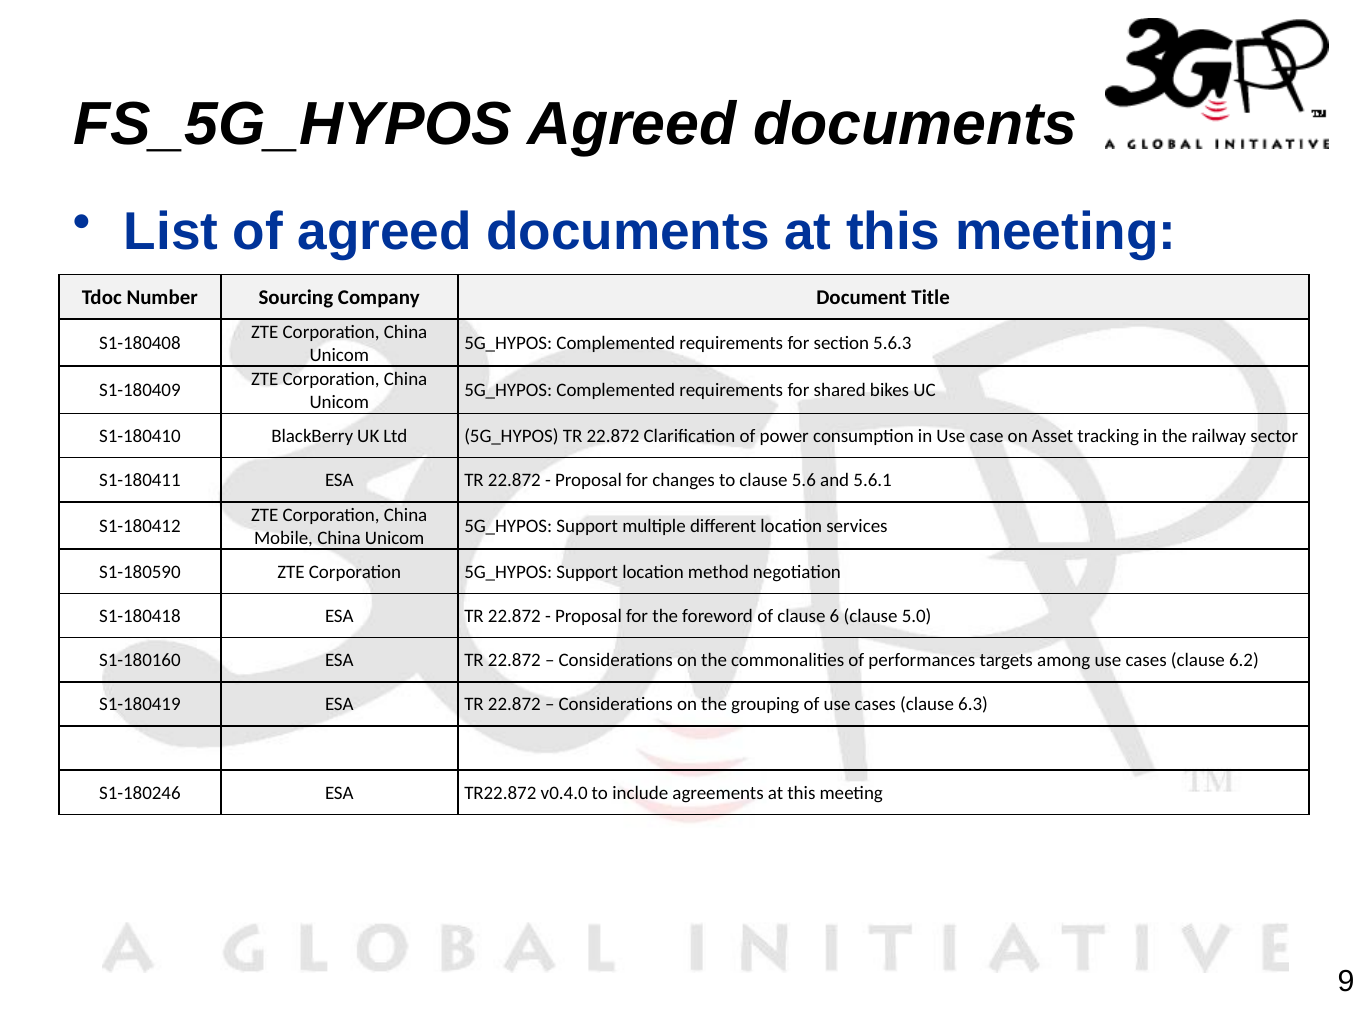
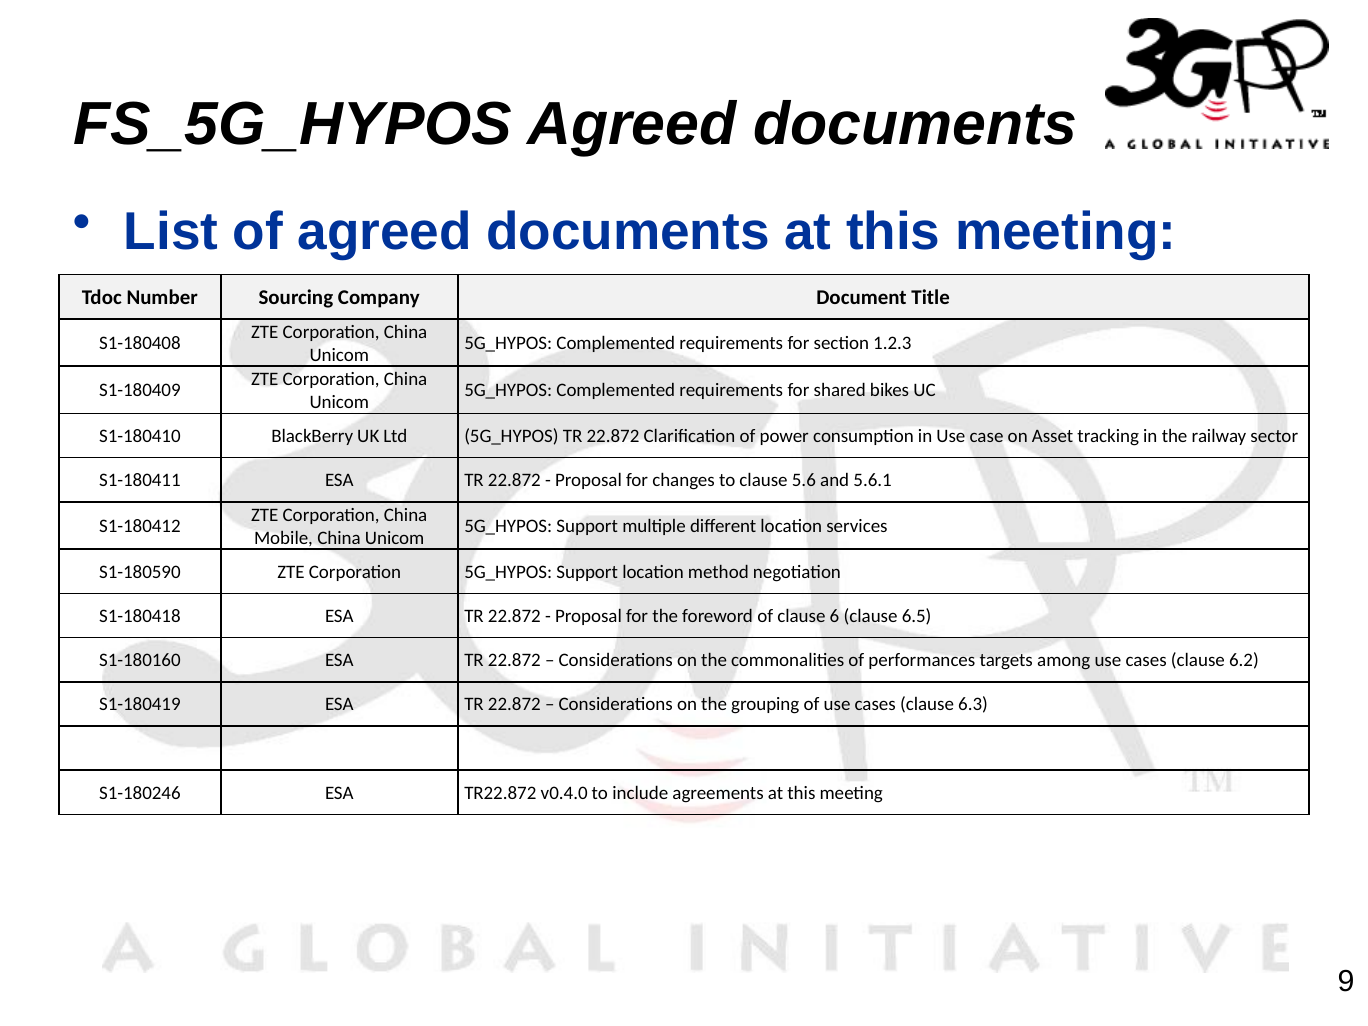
5.6.3: 5.6.3 -> 1.2.3 (892, 343)
5.0: 5.0 -> 6.5 (917, 616)
